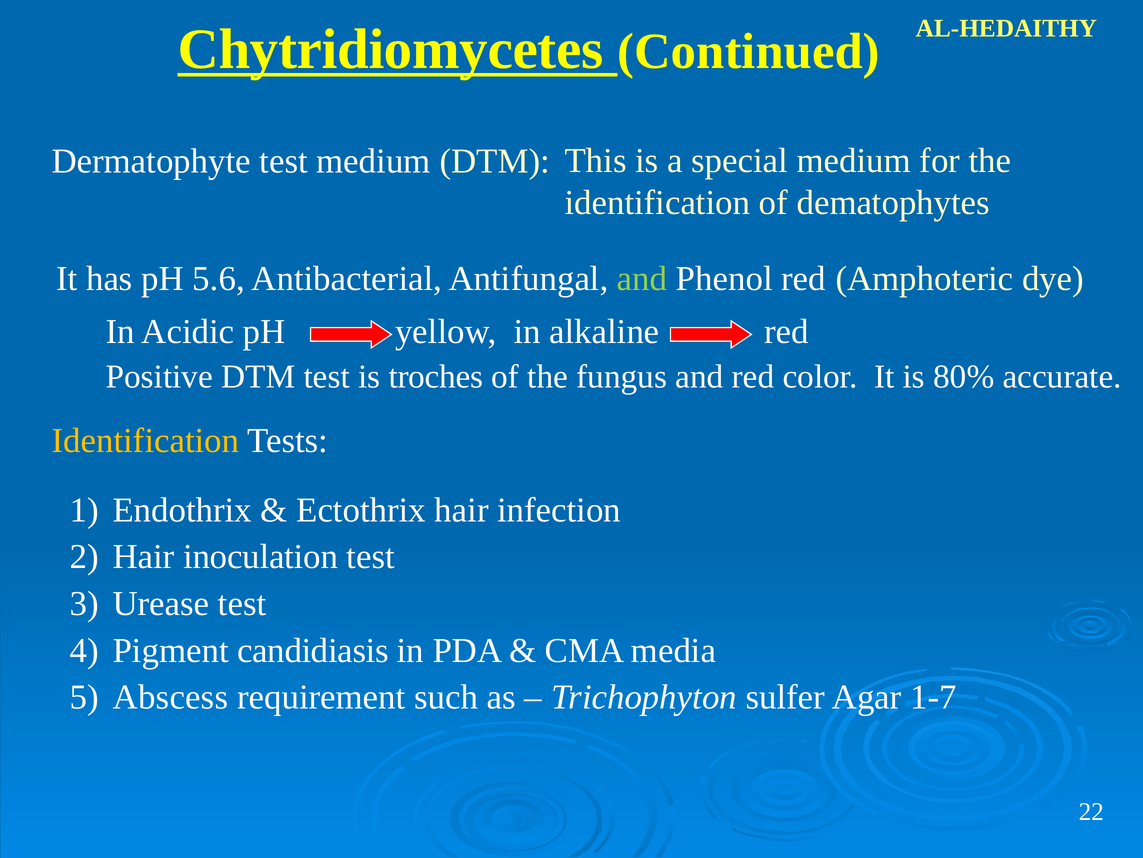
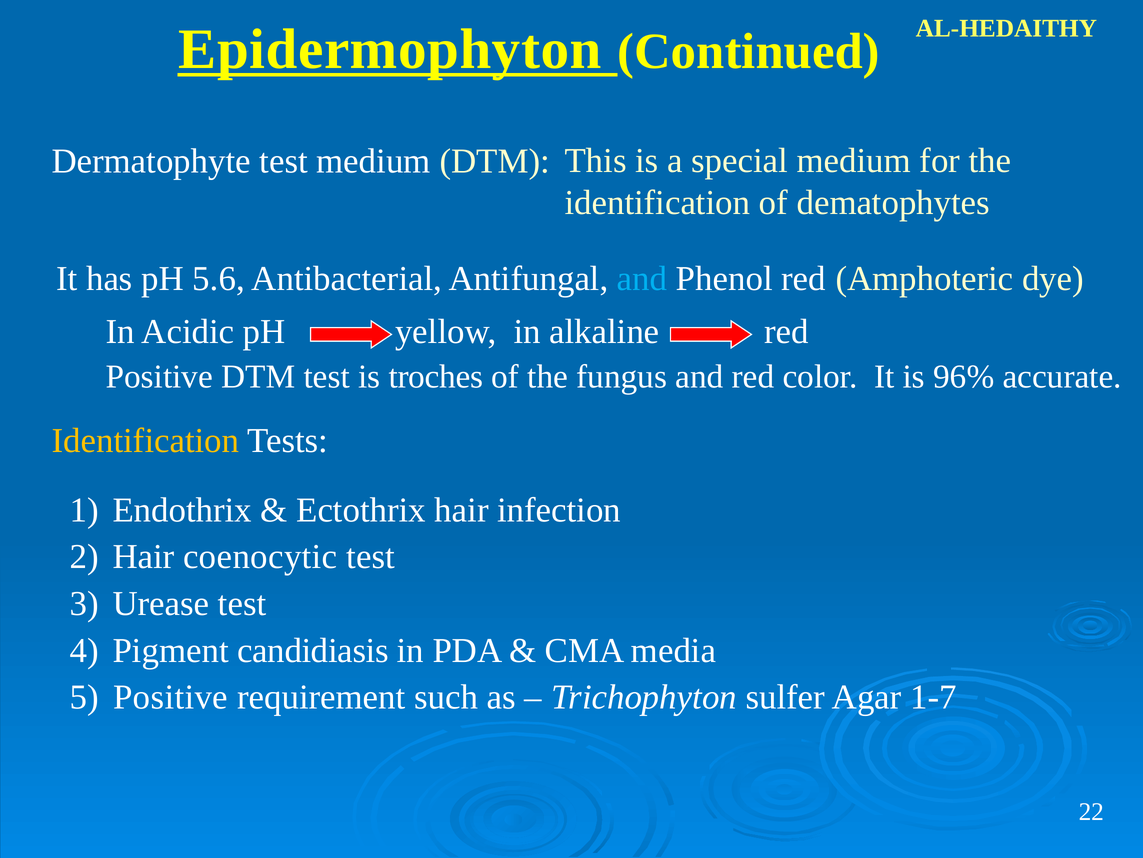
Chytridiomycetes: Chytridiomycetes -> Epidermophyton (390, 49)
and colour: light green -> light blue (642, 278)
80%: 80% -> 96% (964, 376)
inoculation: inoculation -> coenocytic (260, 556)
Abscess: Abscess -> Positive (170, 697)
